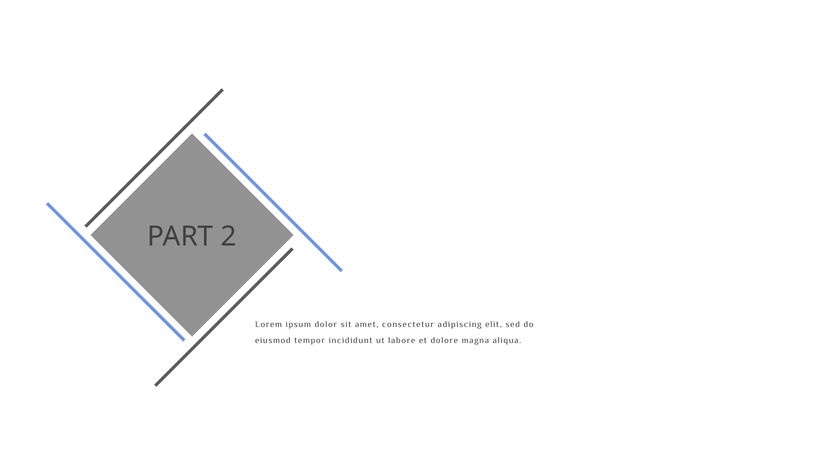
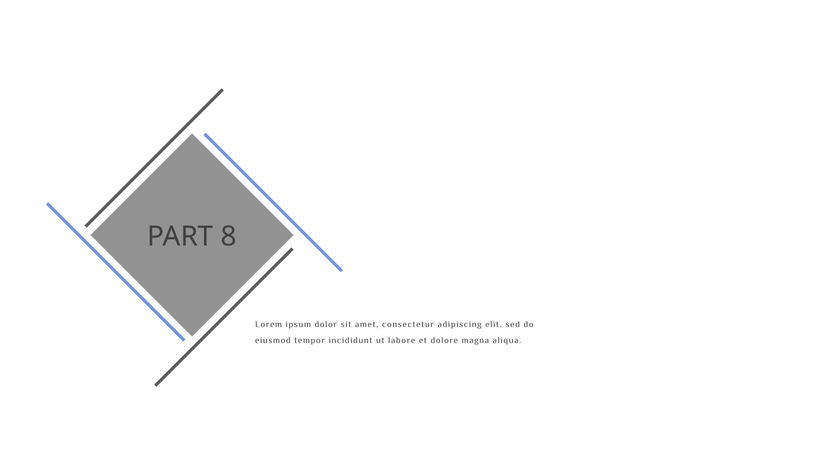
2: 2 -> 8 (229, 237)
